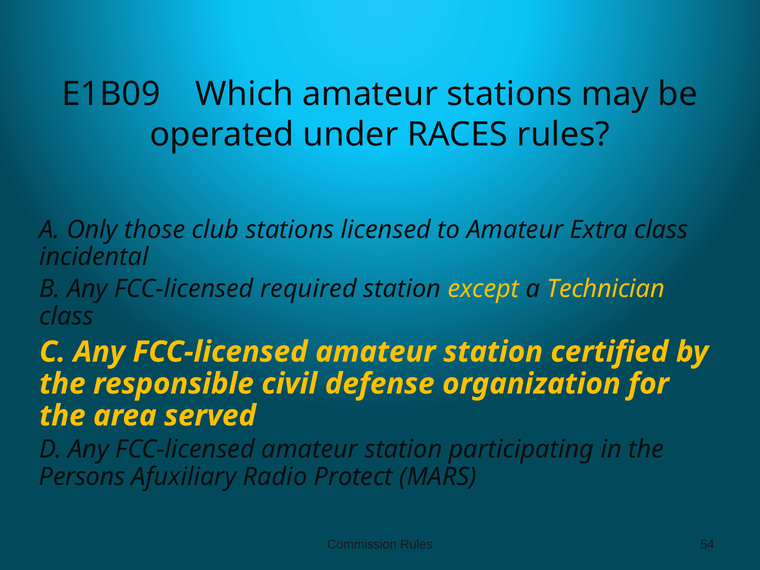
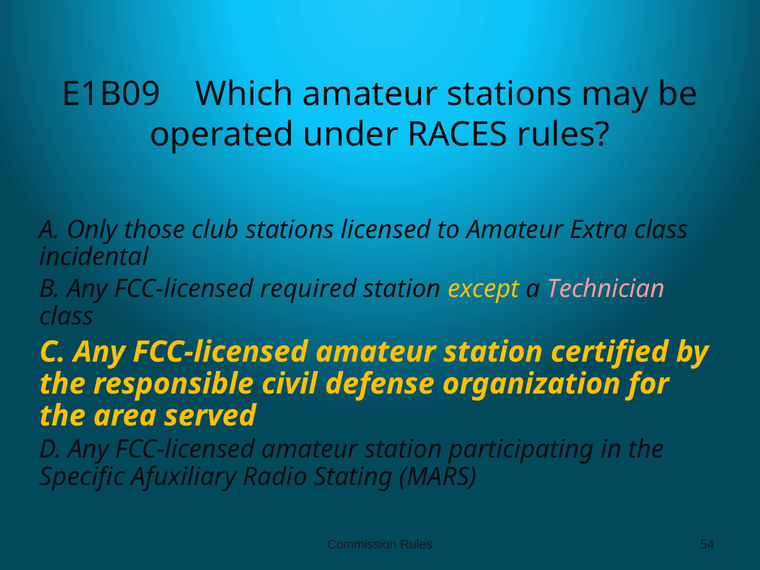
Technician colour: yellow -> pink (606, 289)
Persons: Persons -> Specific (82, 477)
Protect: Protect -> Stating (353, 477)
